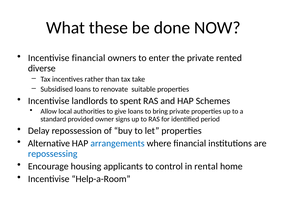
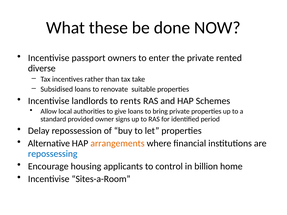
Incentivise financial: financial -> passport (89, 58)
spent: spent -> rents (130, 101)
arrangements colour: blue -> orange (117, 144)
rental: rental -> billion (206, 166)
Help-a-Room: Help-a-Room -> Sites-a-Room (101, 179)
